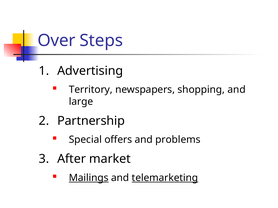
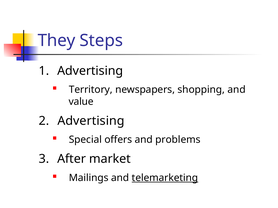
Over: Over -> They (56, 41)
large: large -> value (81, 102)
Partnership: Partnership -> Advertising (91, 121)
Mailings underline: present -> none (89, 178)
